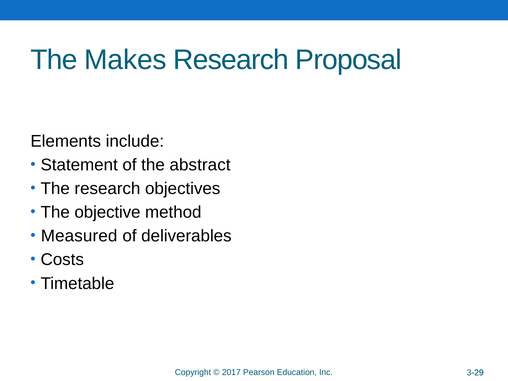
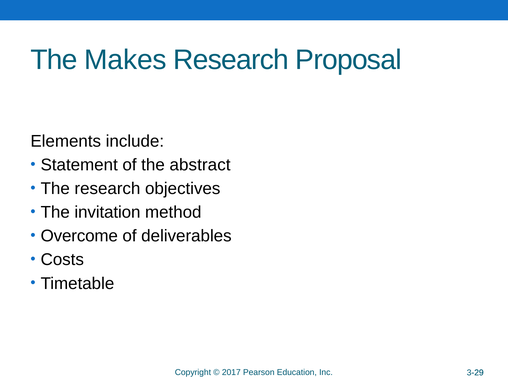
objective: objective -> invitation (107, 212)
Measured: Measured -> Overcome (79, 236)
